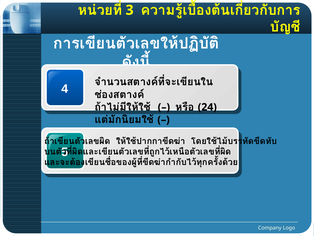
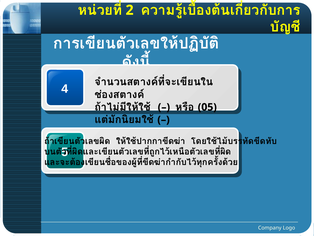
3: 3 -> 2 (130, 10)
24: 24 -> 05 (207, 107)
